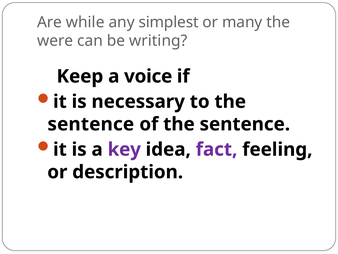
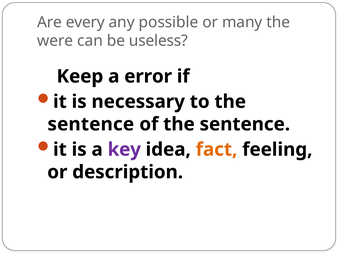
while: while -> every (85, 22)
simplest: simplest -> possible (169, 22)
writing: writing -> useless (158, 41)
voice: voice -> error (148, 76)
fact colour: purple -> orange (217, 149)
